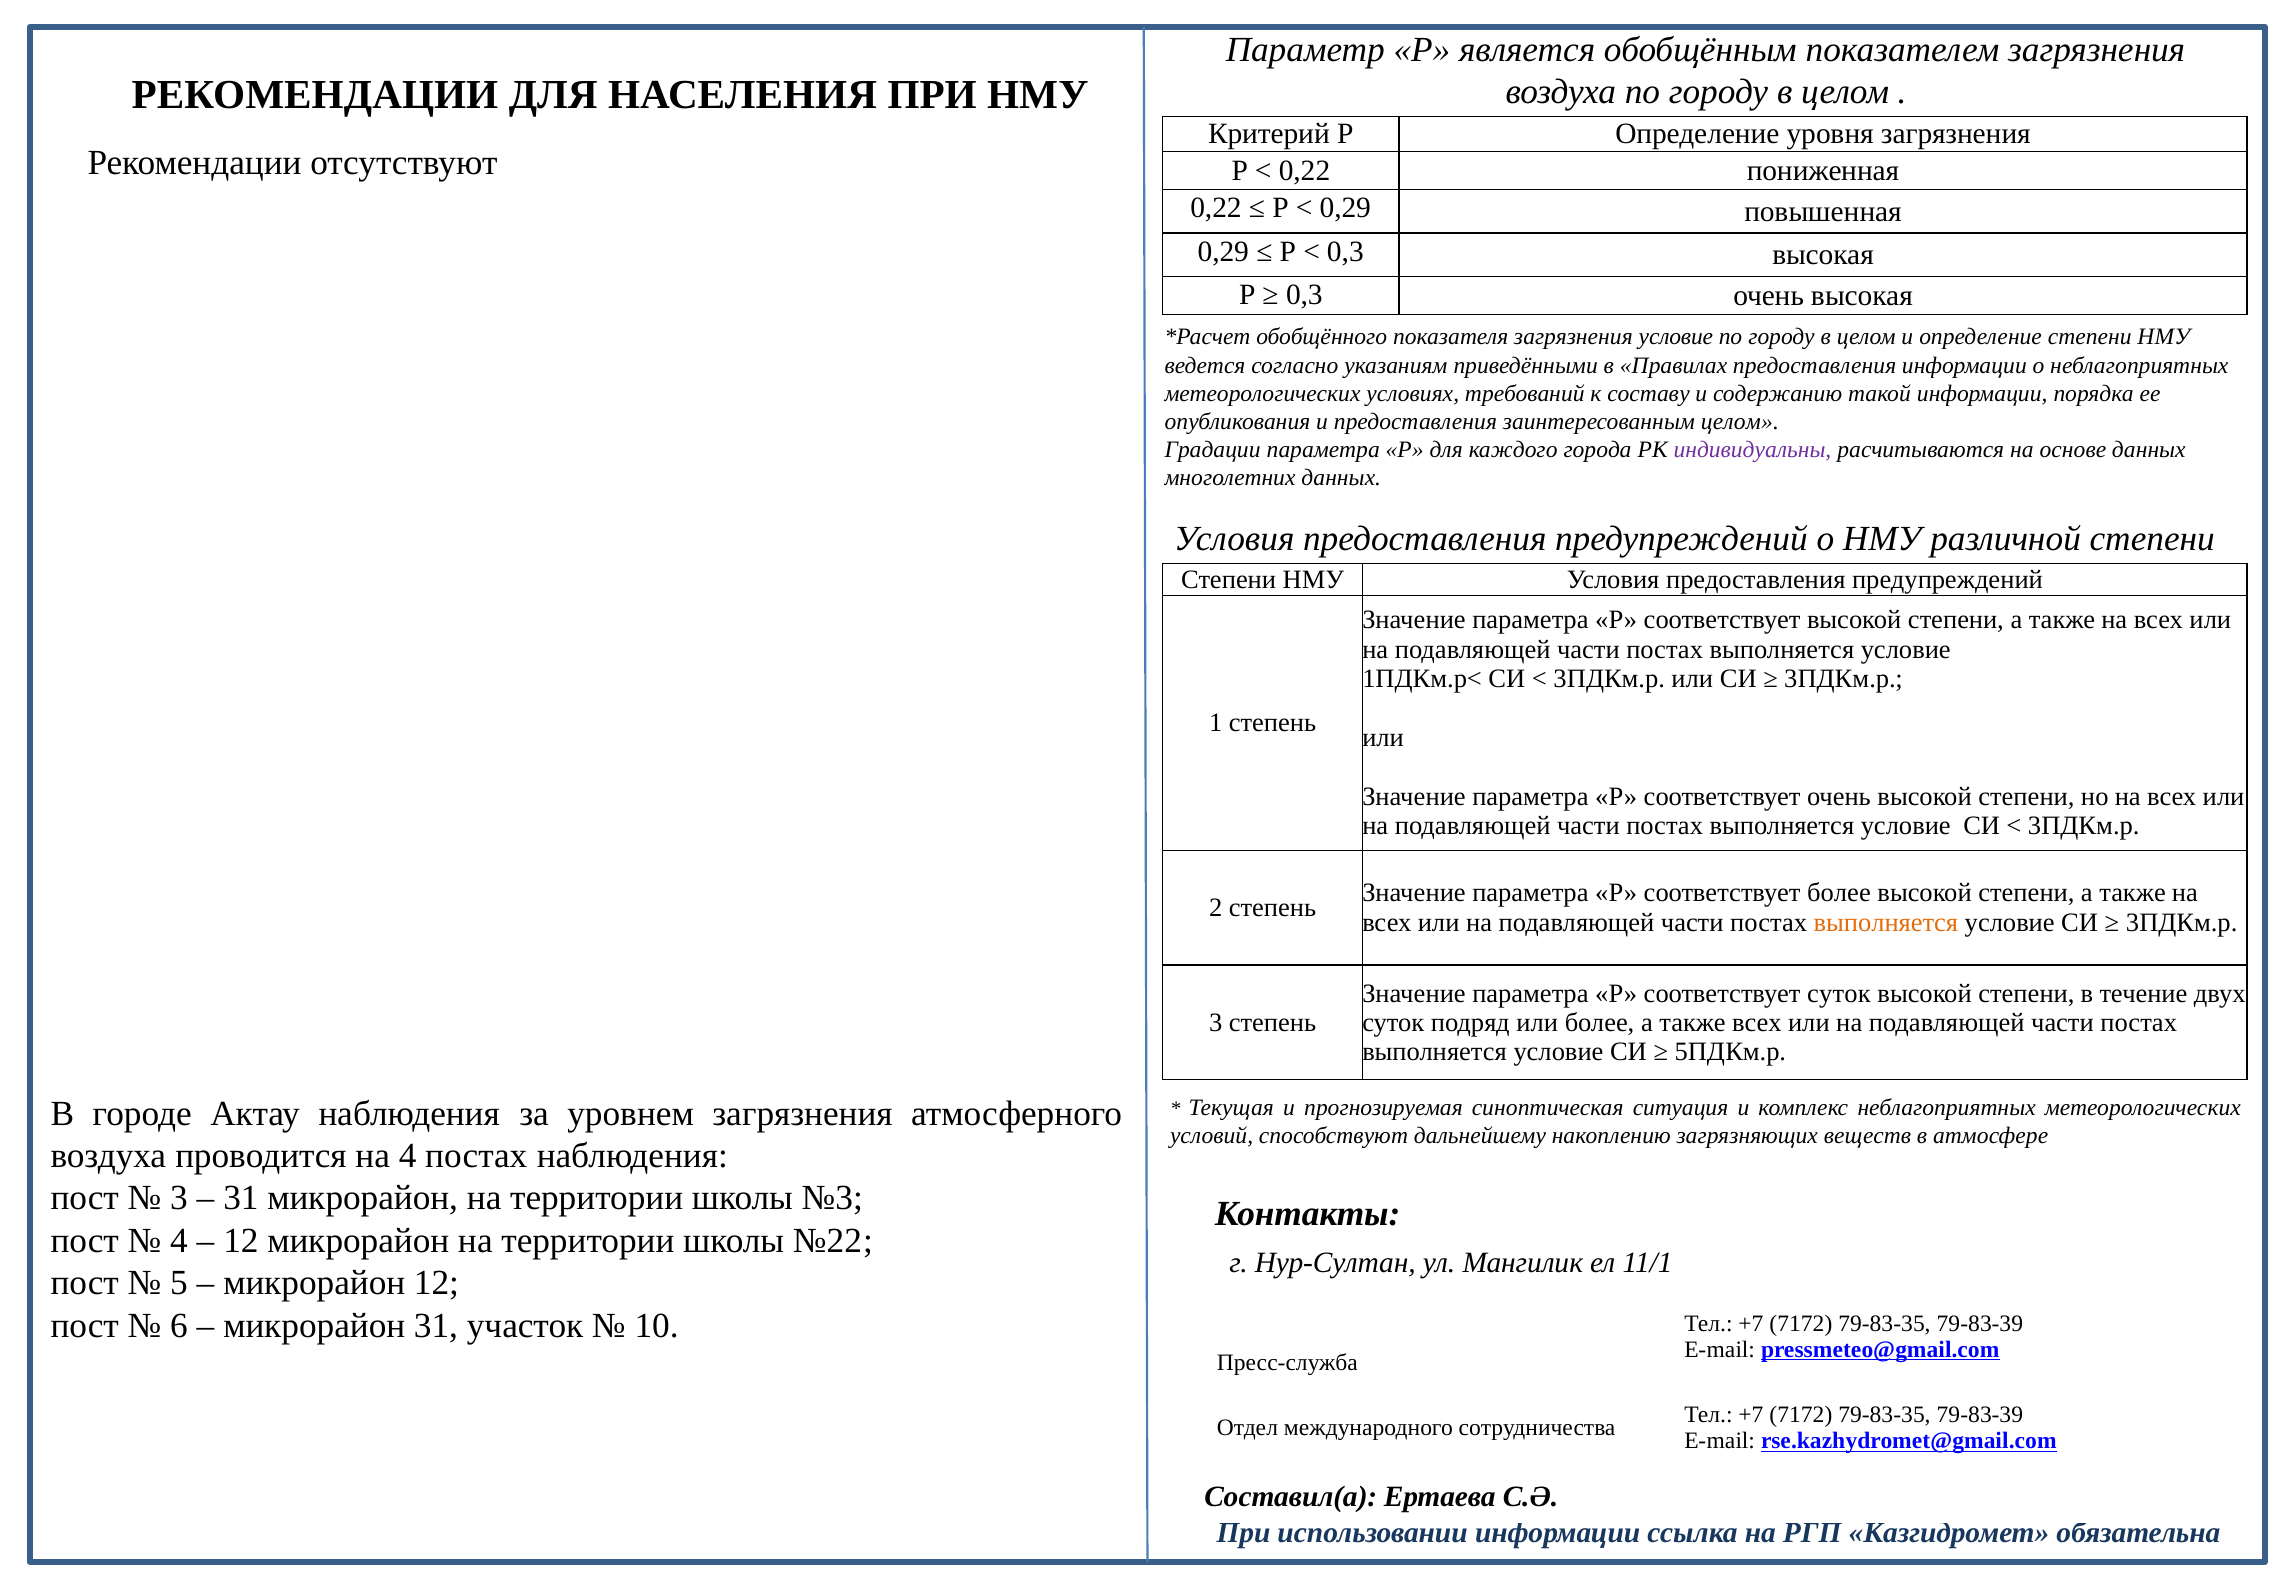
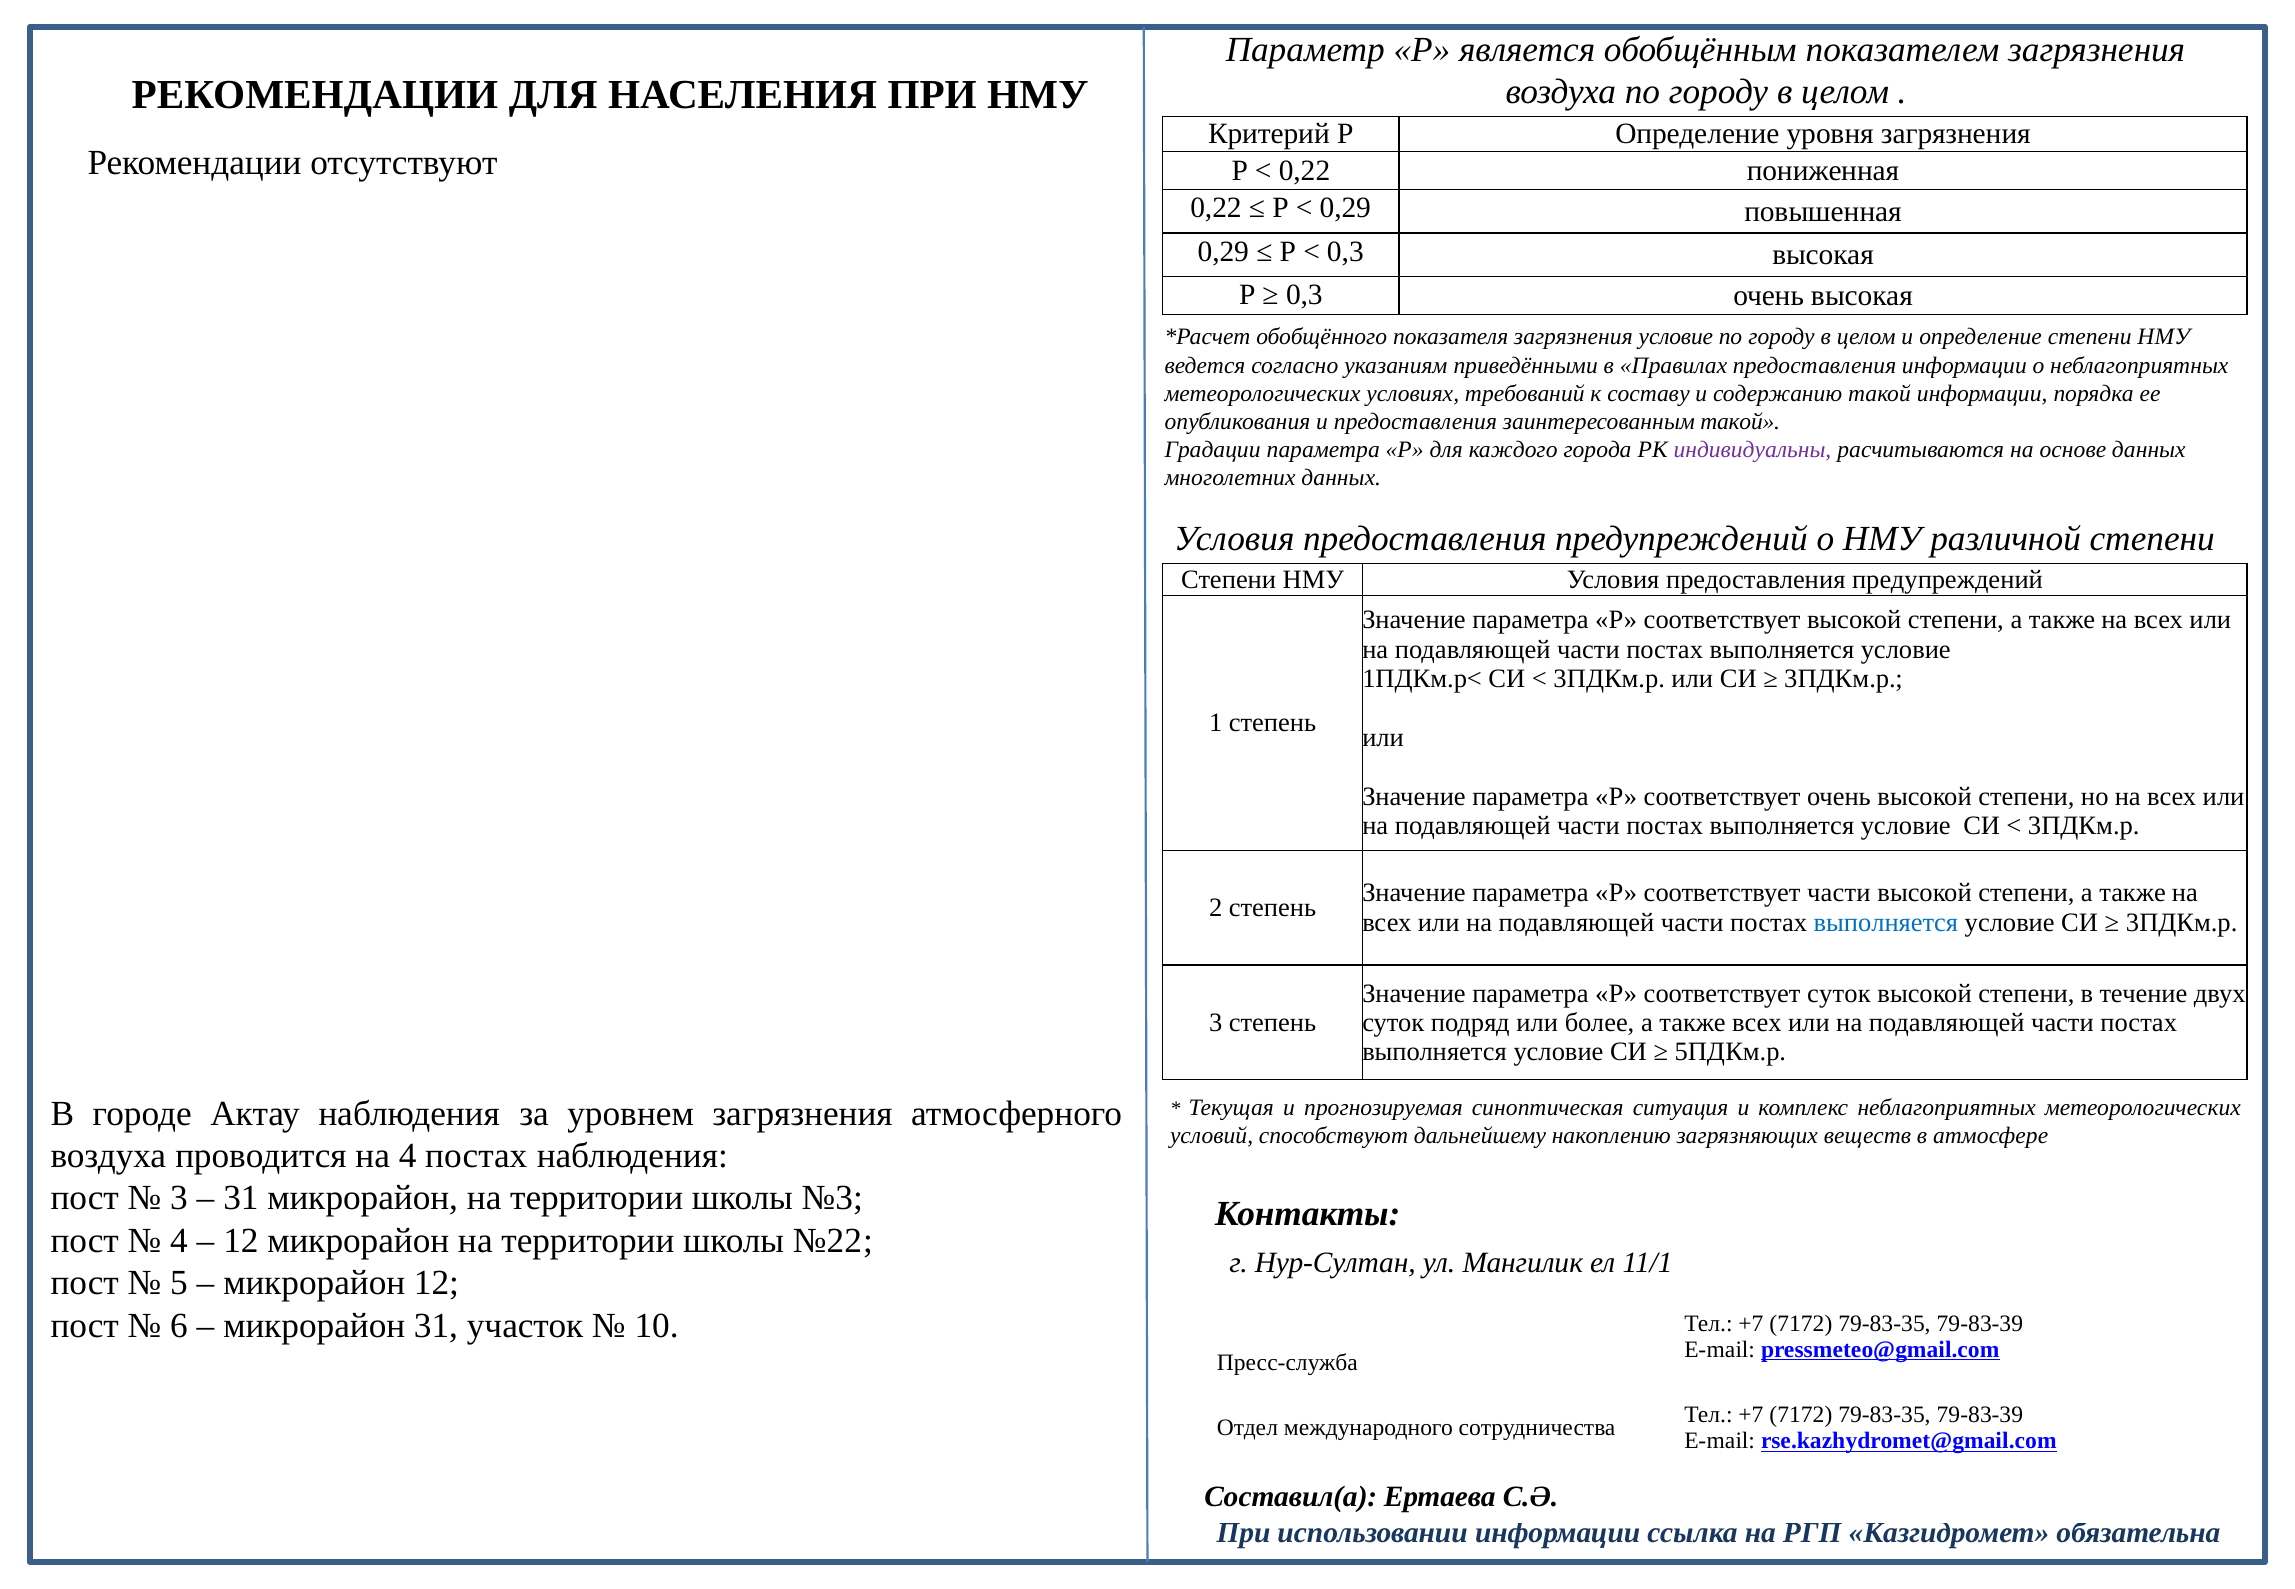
заинтересованным целом: целом -> такой (1740, 422)
соответствует более: более -> части (1839, 893)
выполняется colour: orange -> blue (1886, 922)
